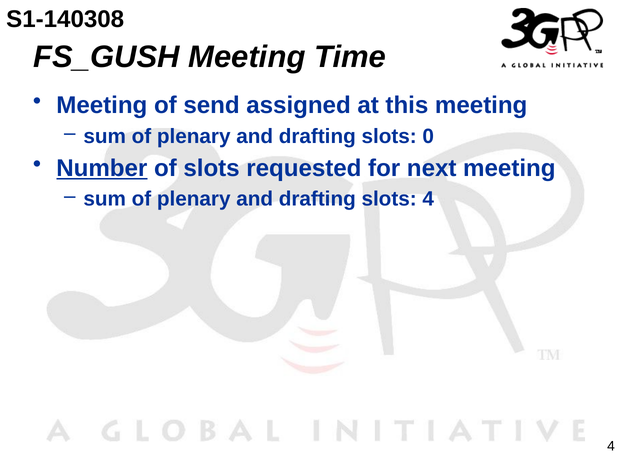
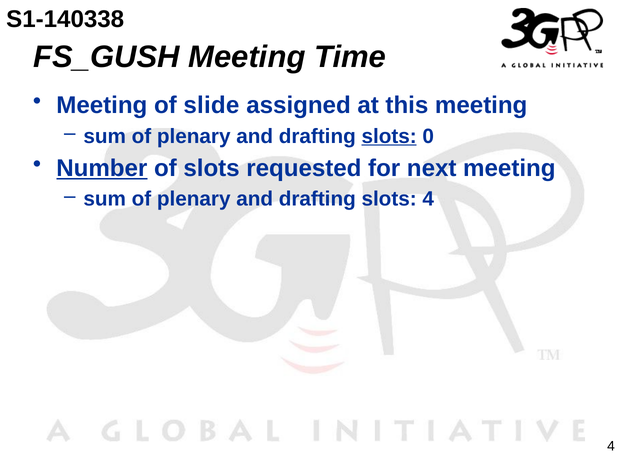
S1-140308: S1-140308 -> S1-140338 (65, 19)
send: send -> slide (211, 105)
slots underline: none -> present (389, 136)
